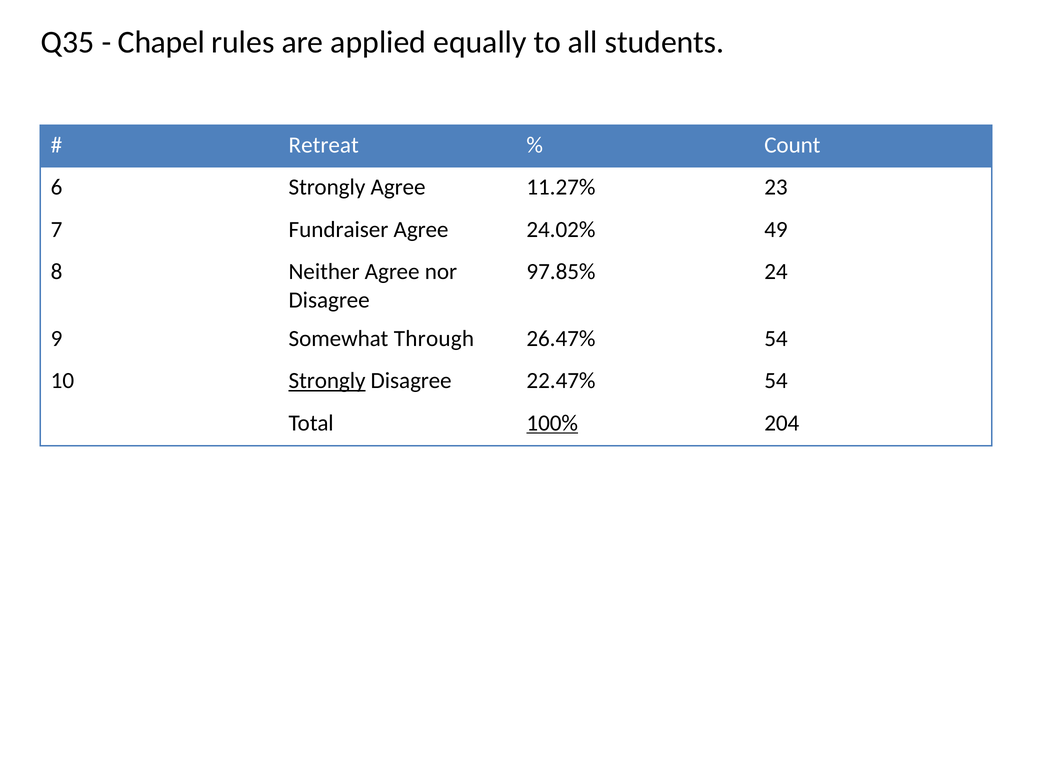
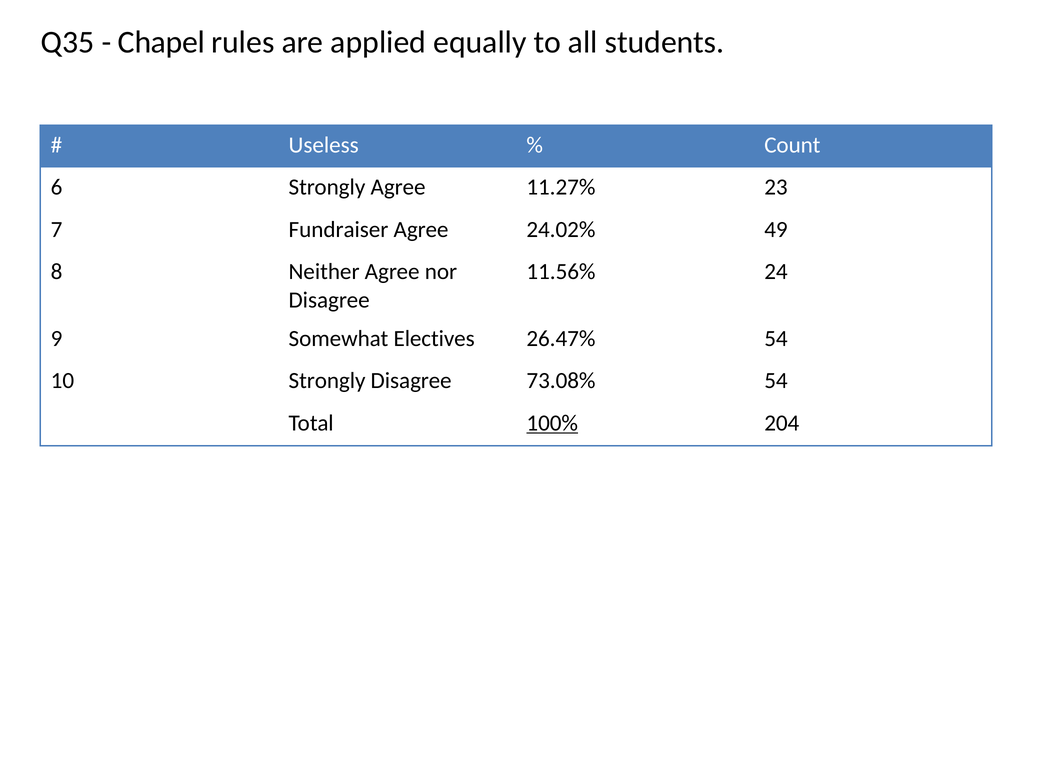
Retreat: Retreat -> Useless (324, 145)
97.85%: 97.85% -> 11.56% (561, 272)
Through: Through -> Electives (434, 339)
Strongly underline: present -> none (327, 381)
22.47%: 22.47% -> 73.08% (561, 381)
